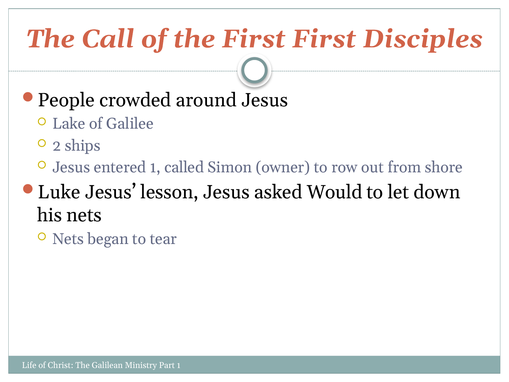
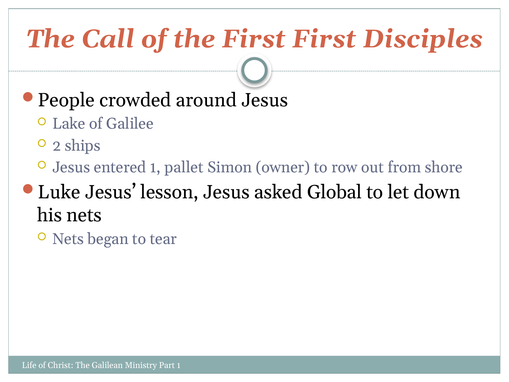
called: called -> pallet (184, 167)
Would: Would -> Global (334, 192)
